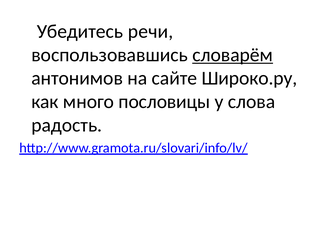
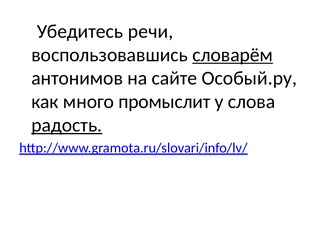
Широко.ру: Широко.ру -> Особый.ру (249, 79)
пословицы: пословицы -> промыслит (164, 102)
радость underline: none -> present (67, 126)
